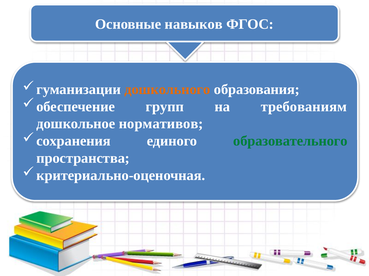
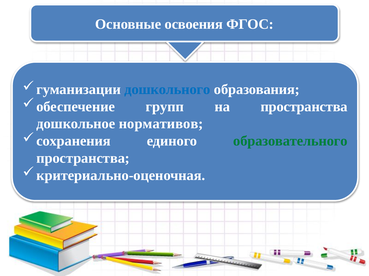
навыков: навыков -> освоения (194, 24)
дошкольного colour: orange -> blue (167, 90)
на требованиям: требованиям -> пространства (304, 107)
